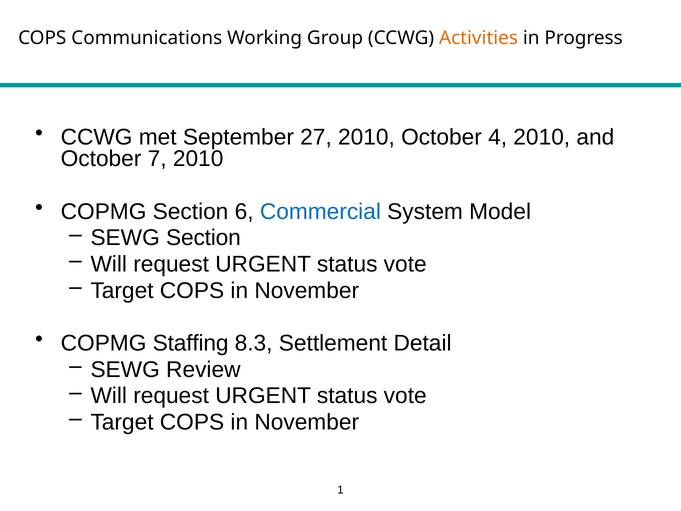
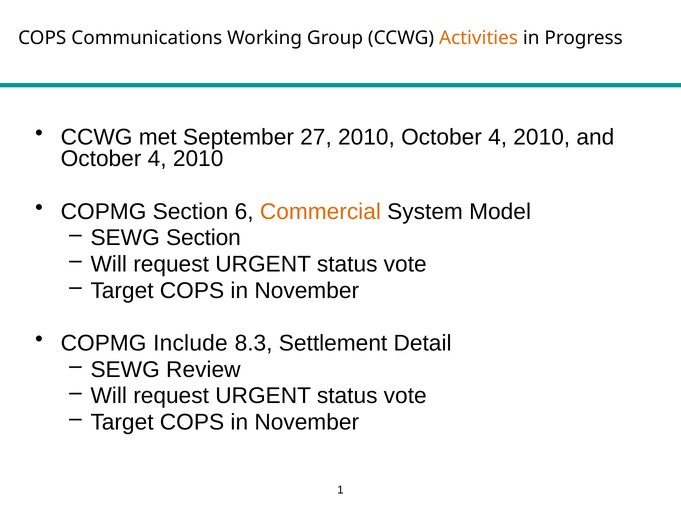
7: 7 -> 4 (157, 159)
Commercial colour: blue -> orange (320, 211)
Staffing: Staffing -> Include (190, 343)
